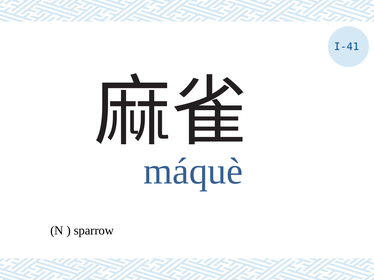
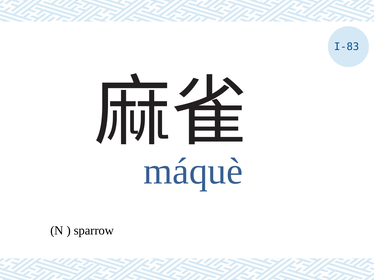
I-41: I-41 -> I-83 (347, 47)
